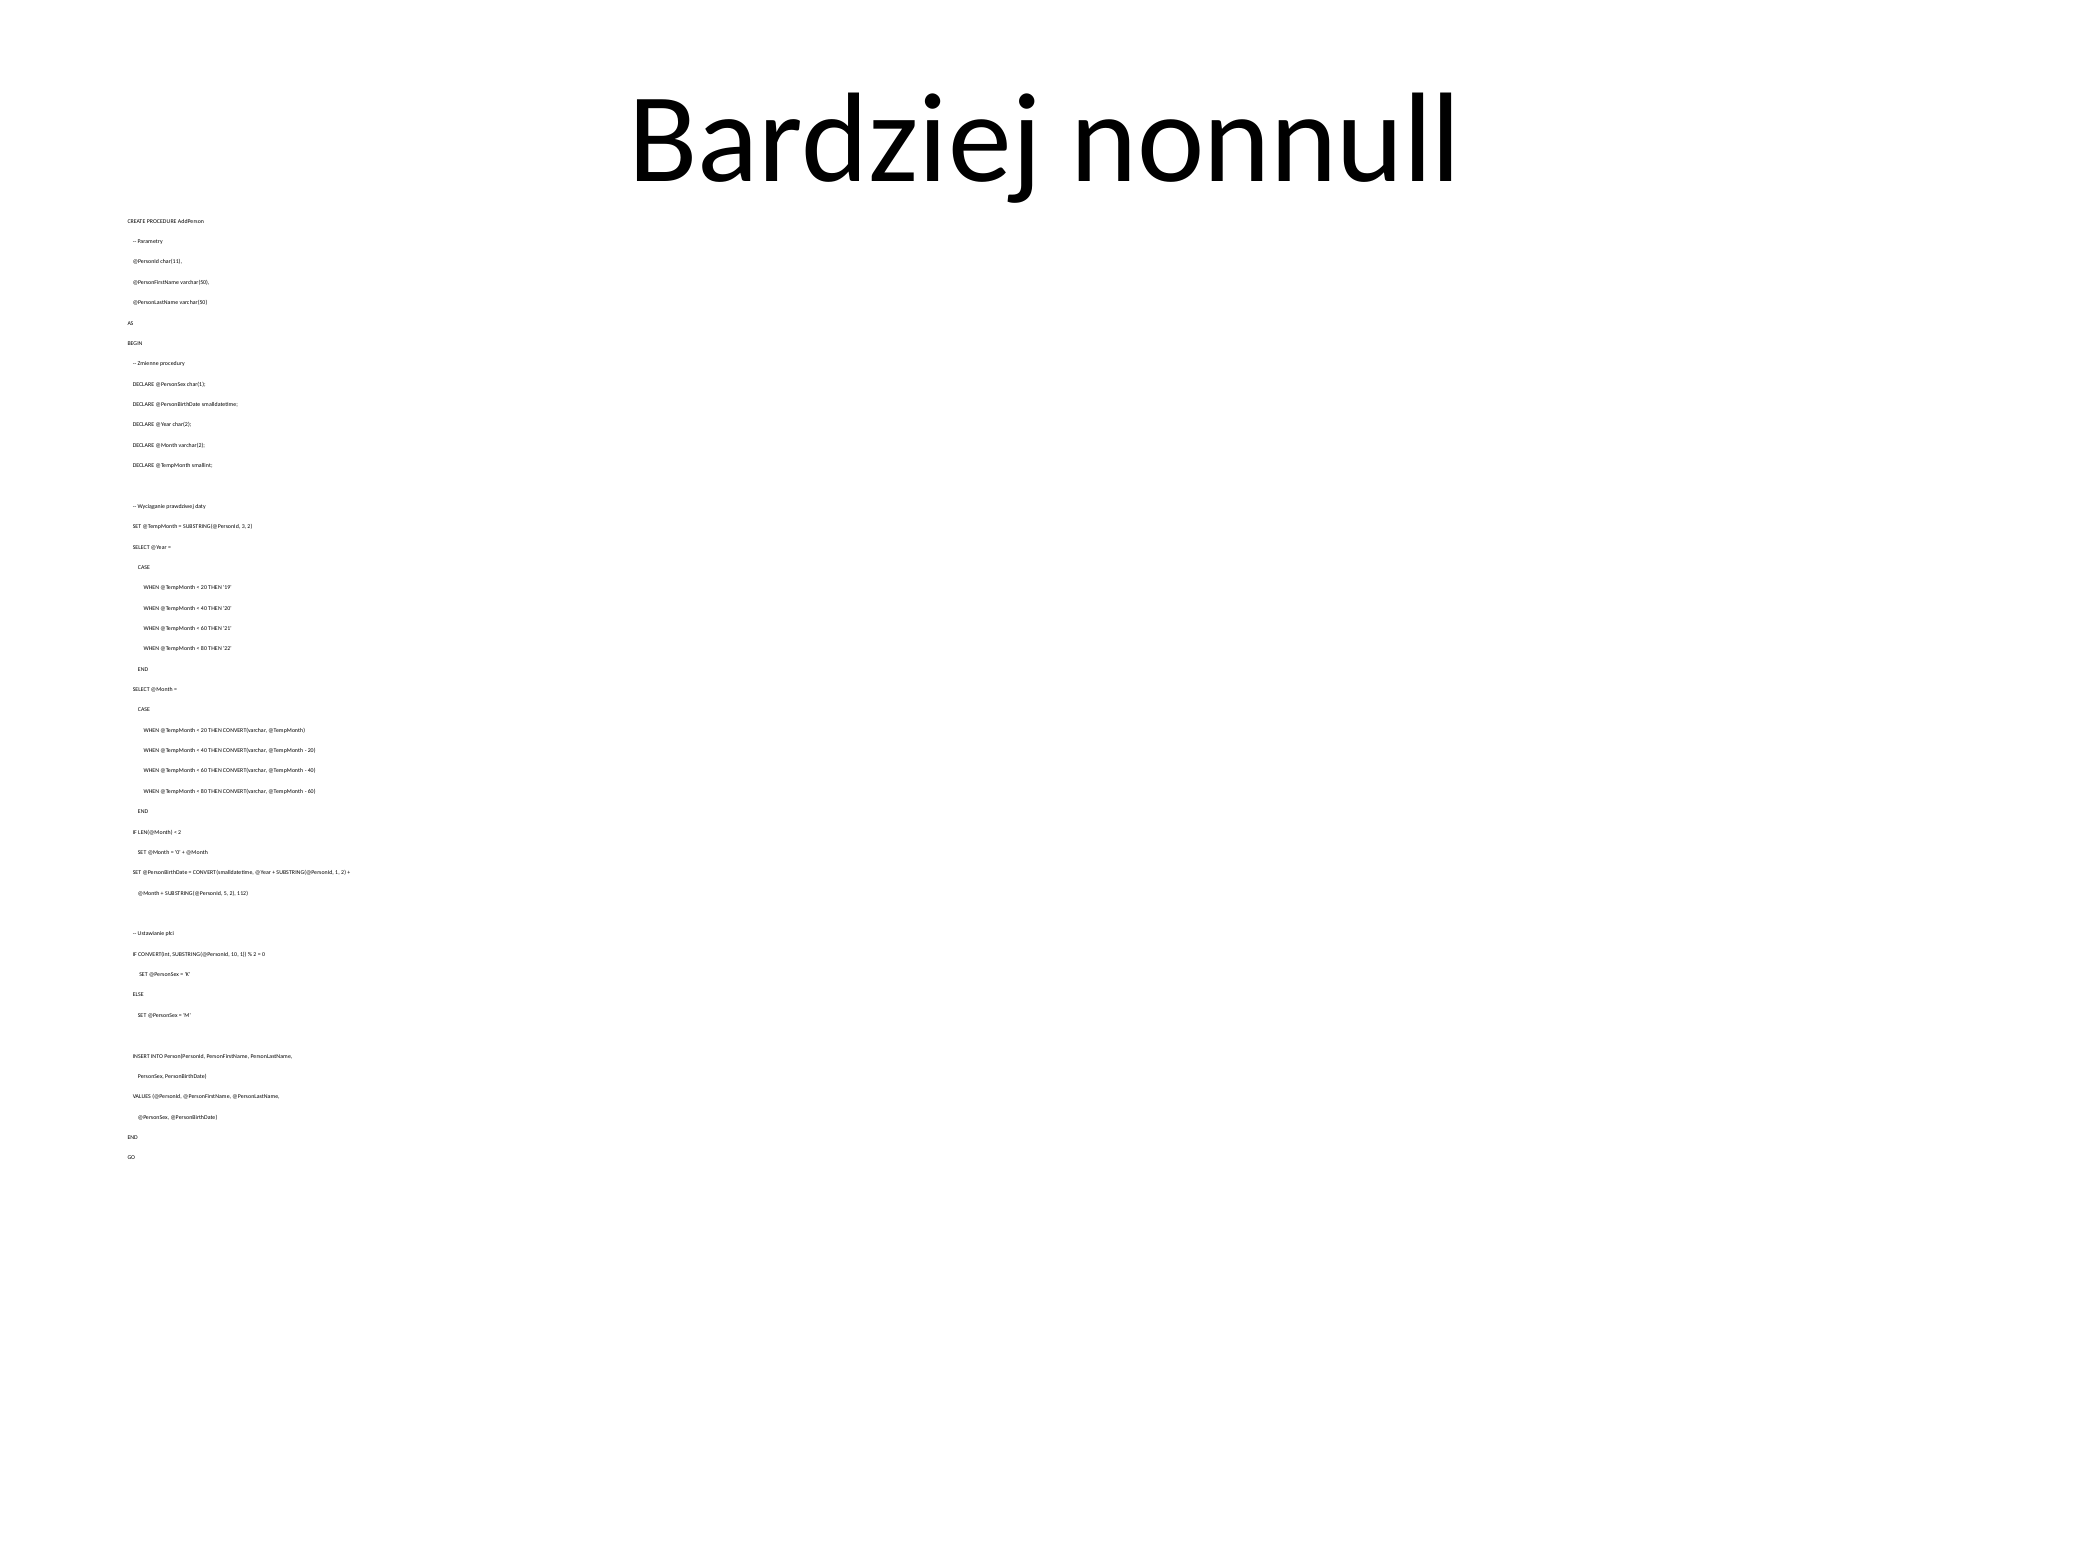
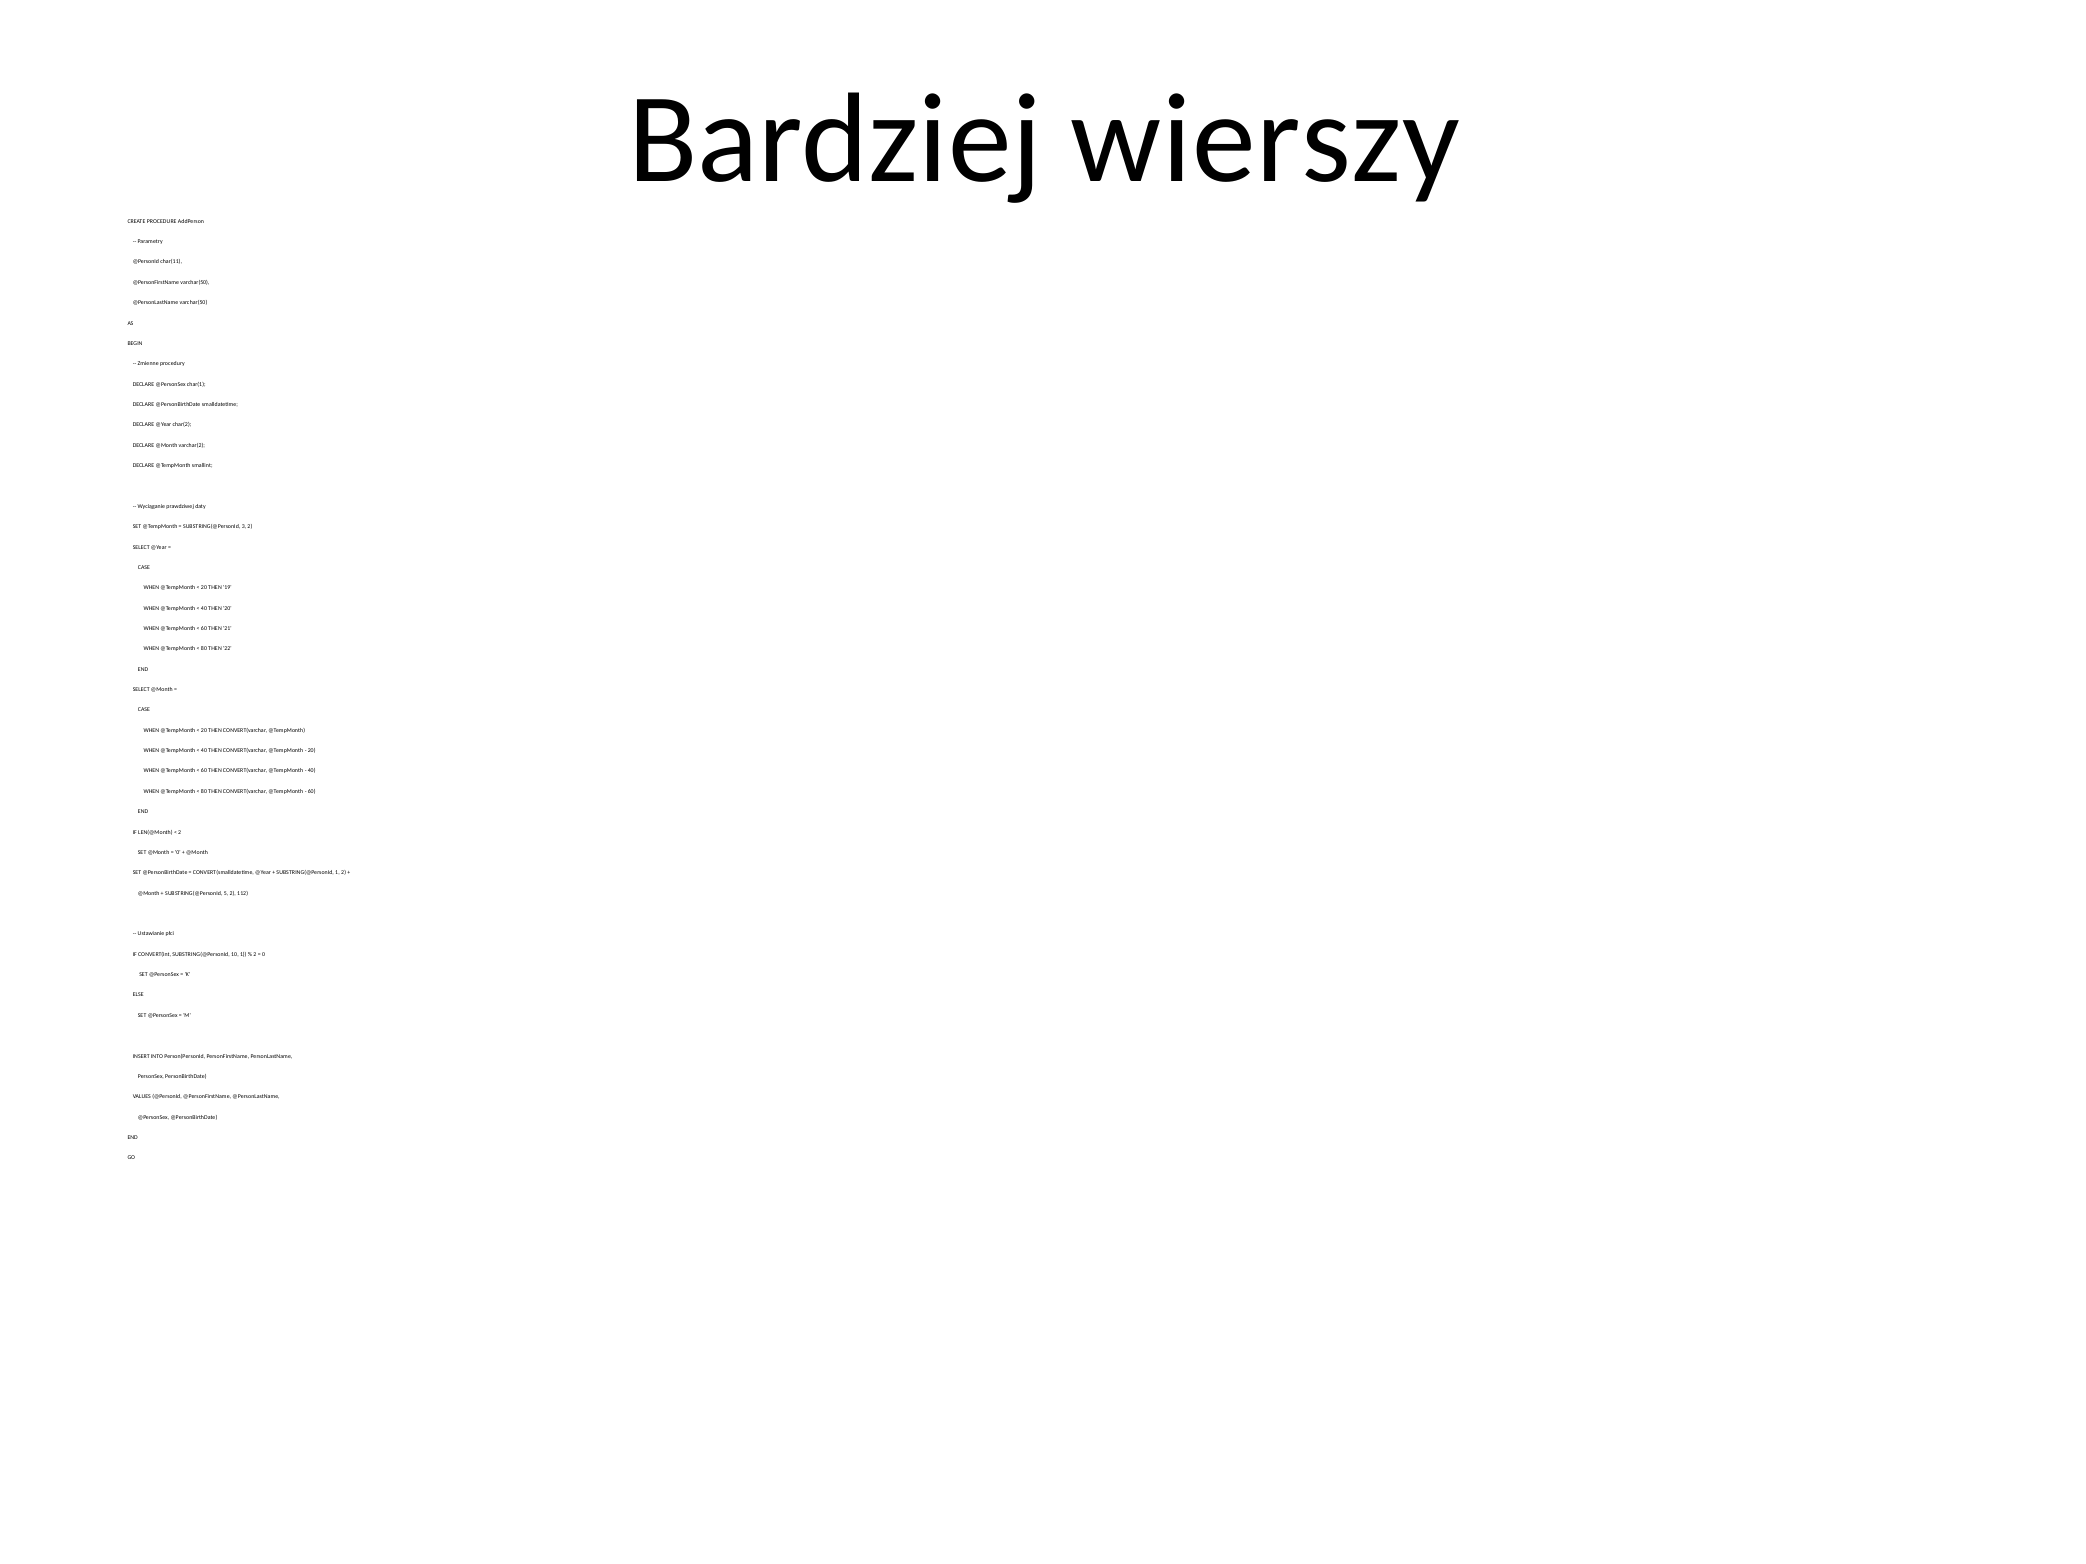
nonnull: nonnull -> wierszy (1265, 139)
